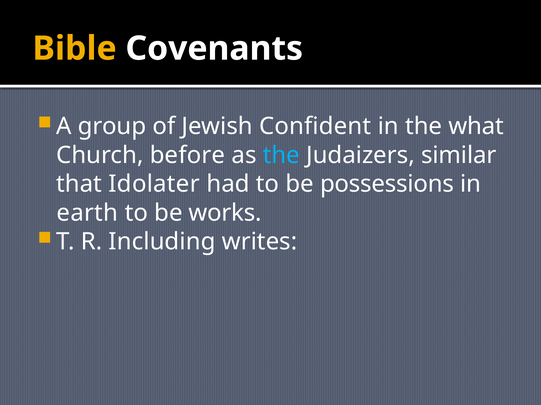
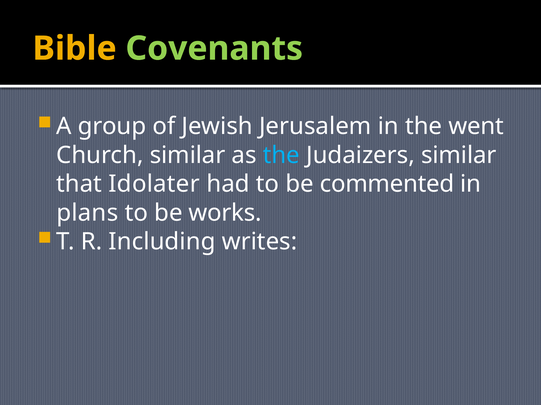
Covenants colour: white -> light green (214, 49)
Confident: Confident -> Jerusalem (315, 127)
what: what -> went (476, 127)
Church before: before -> similar (188, 155)
possessions: possessions -> commented (387, 184)
earth: earth -> plans (87, 213)
